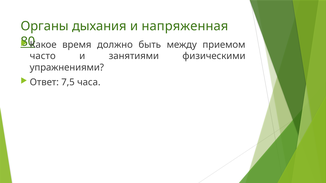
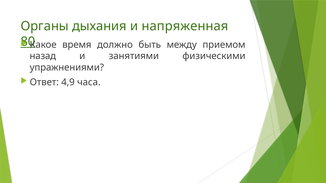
часто: часто -> назад (43, 56)
7,5: 7,5 -> 4,9 (68, 82)
